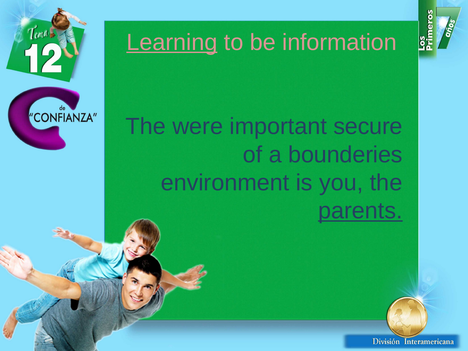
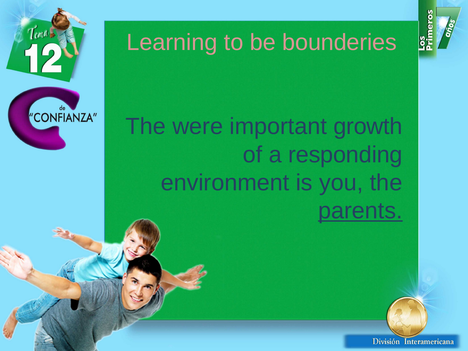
Learning underline: present -> none (172, 42)
information: information -> bounderies (340, 42)
secure: secure -> growth (368, 127)
bounderies: bounderies -> responding (345, 155)
